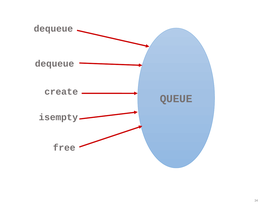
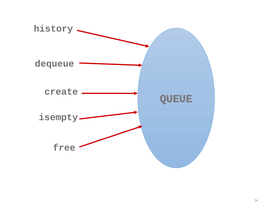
dequeue: dequeue -> history (53, 29)
